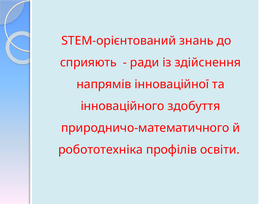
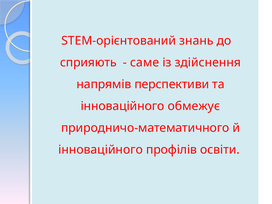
ради: ради -> саме (145, 63)
інноваційної: інноваційної -> перспективи (172, 84)
здобуття: здобуття -> обмежує (194, 106)
робототехніка: робототехніка -> інноваційного (101, 150)
